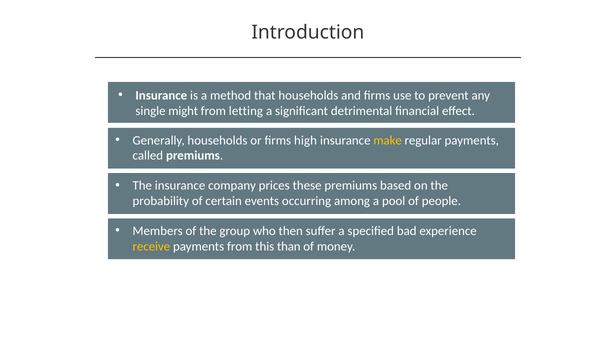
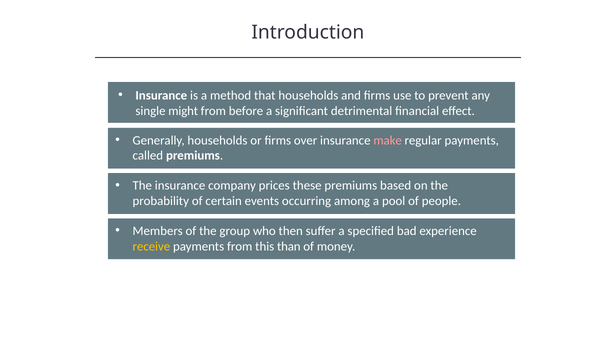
letting: letting -> before (246, 111)
high: high -> over (306, 140)
make colour: yellow -> pink (388, 140)
